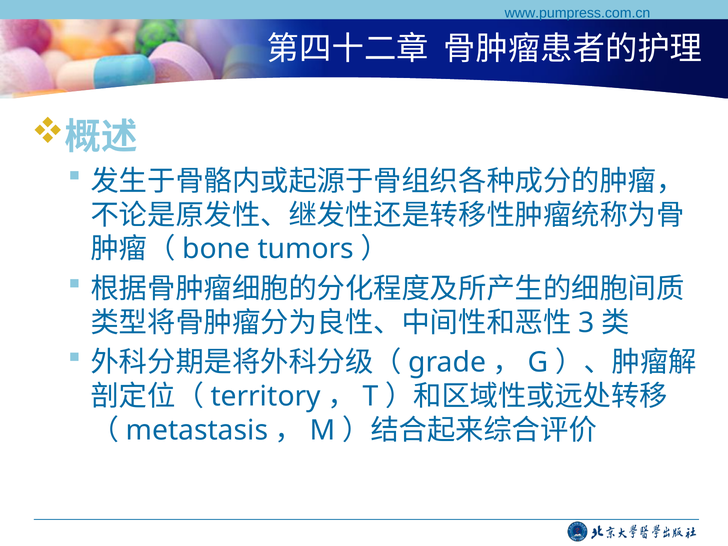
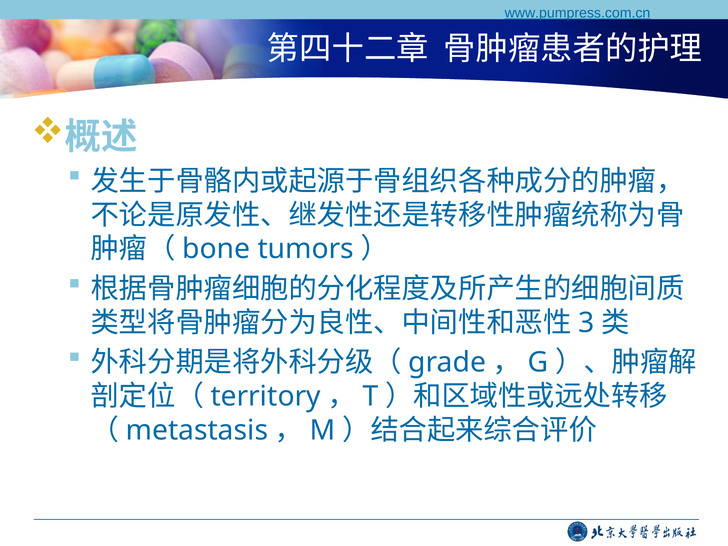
www.pumpress.com.cn underline: none -> present (578, 13)
